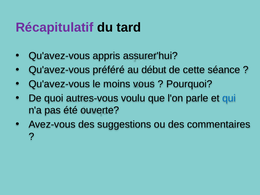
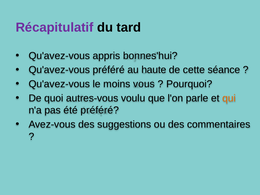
assurer'hui: assurer'hui -> bonnes'hui (150, 56)
début: début -> haute (154, 70)
qui colour: blue -> orange (229, 98)
été ouverte: ouverte -> préféré (100, 110)
